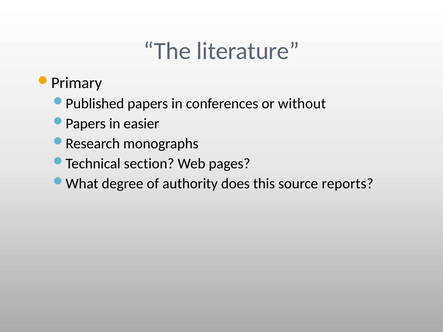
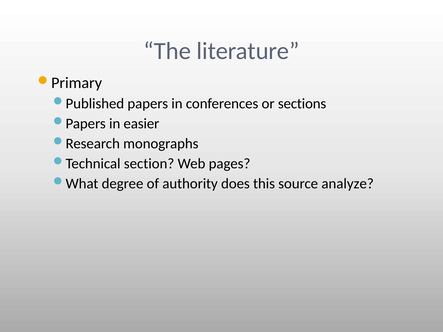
without: without -> sections (302, 104)
reports: reports -> analyze (348, 184)
